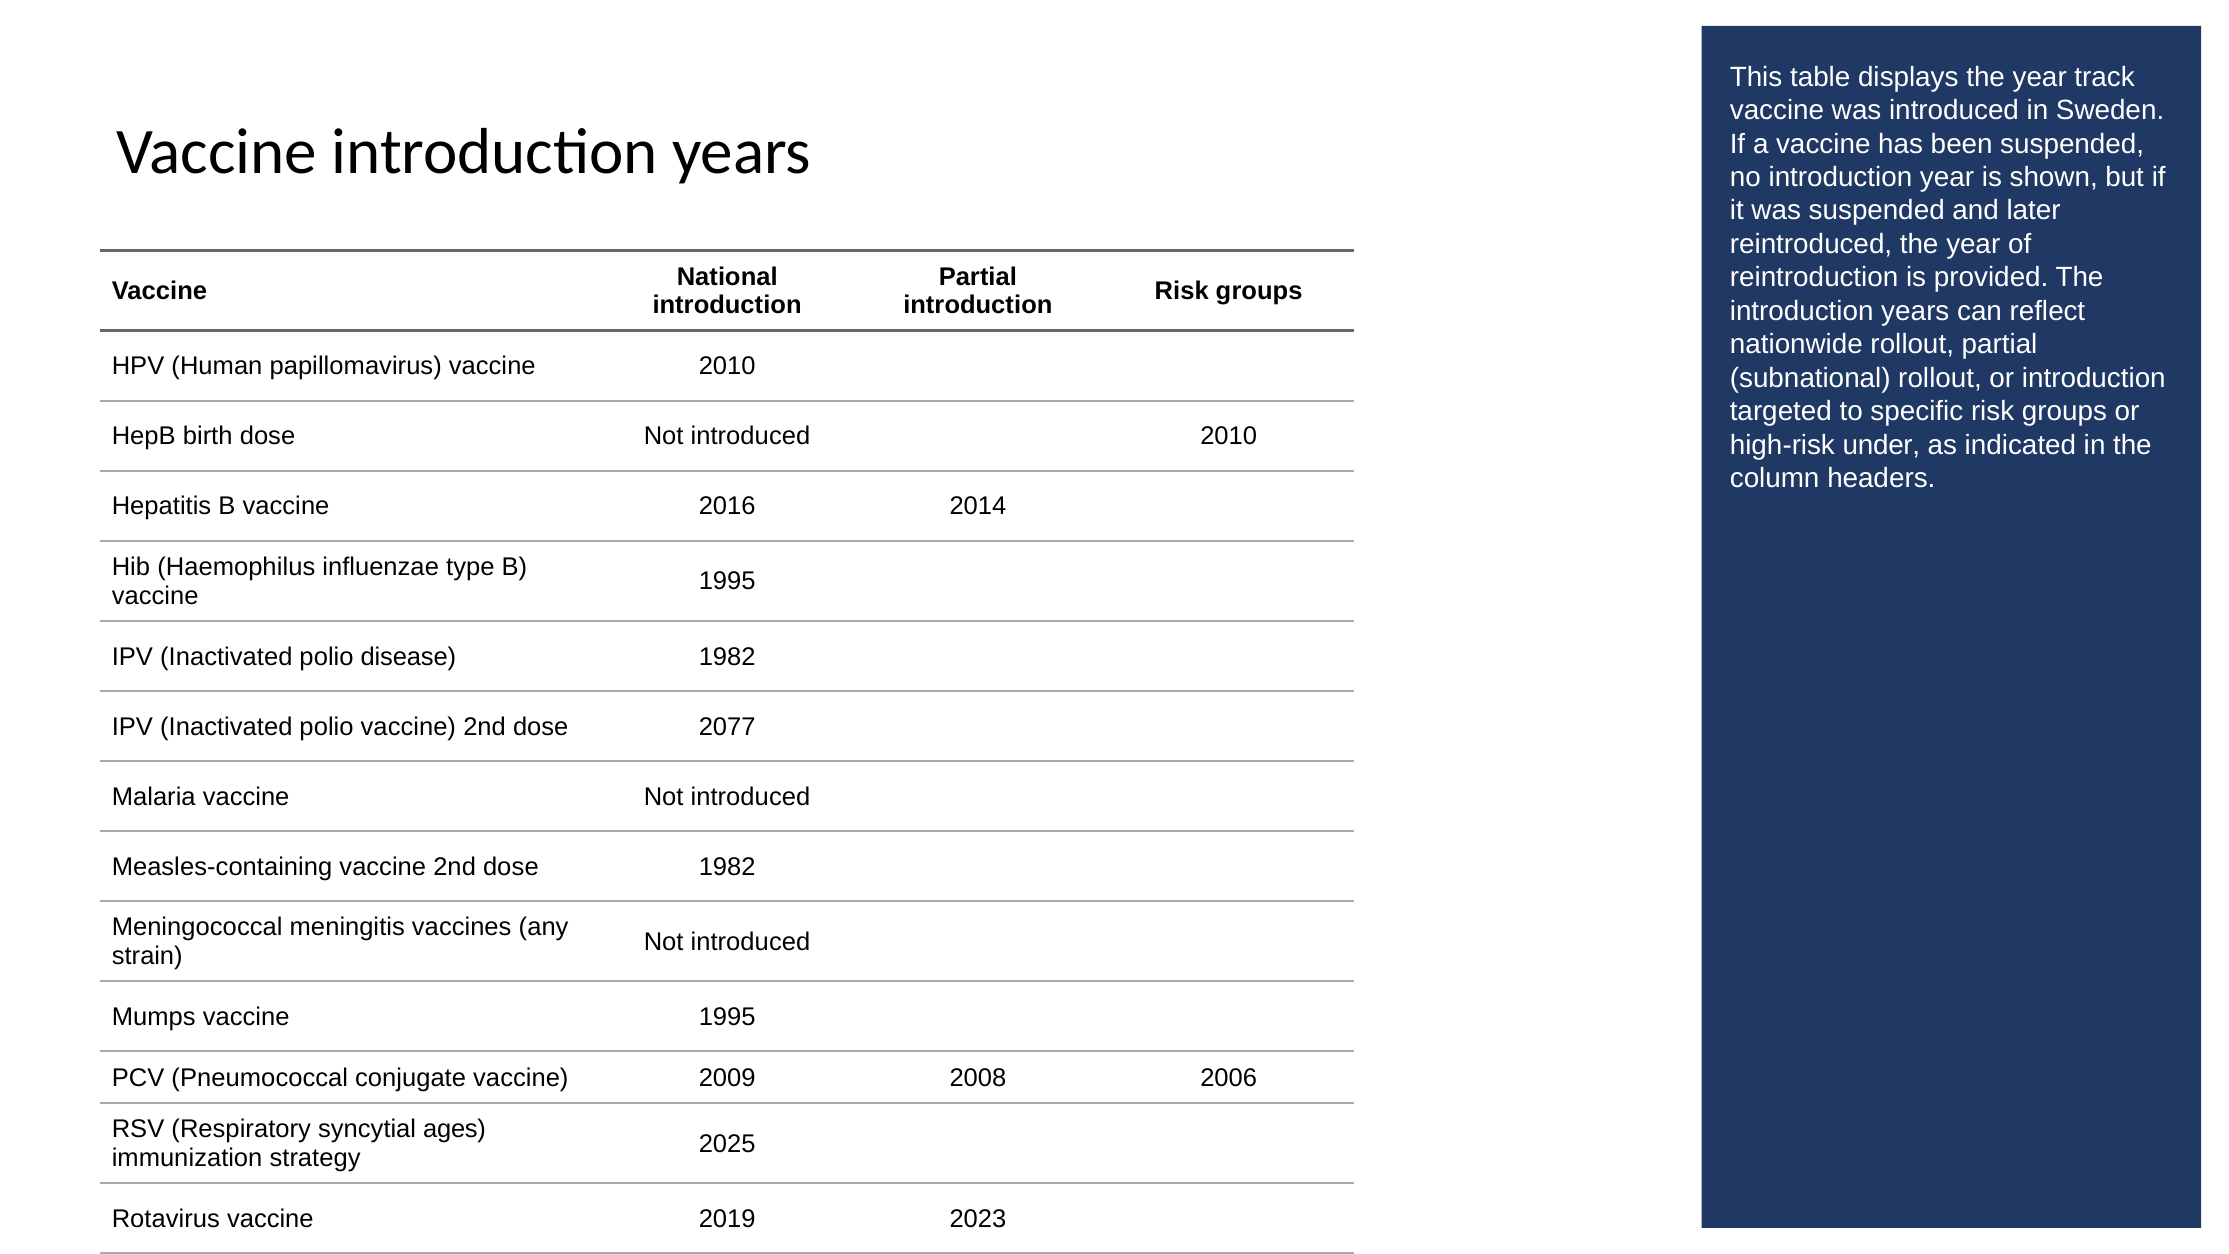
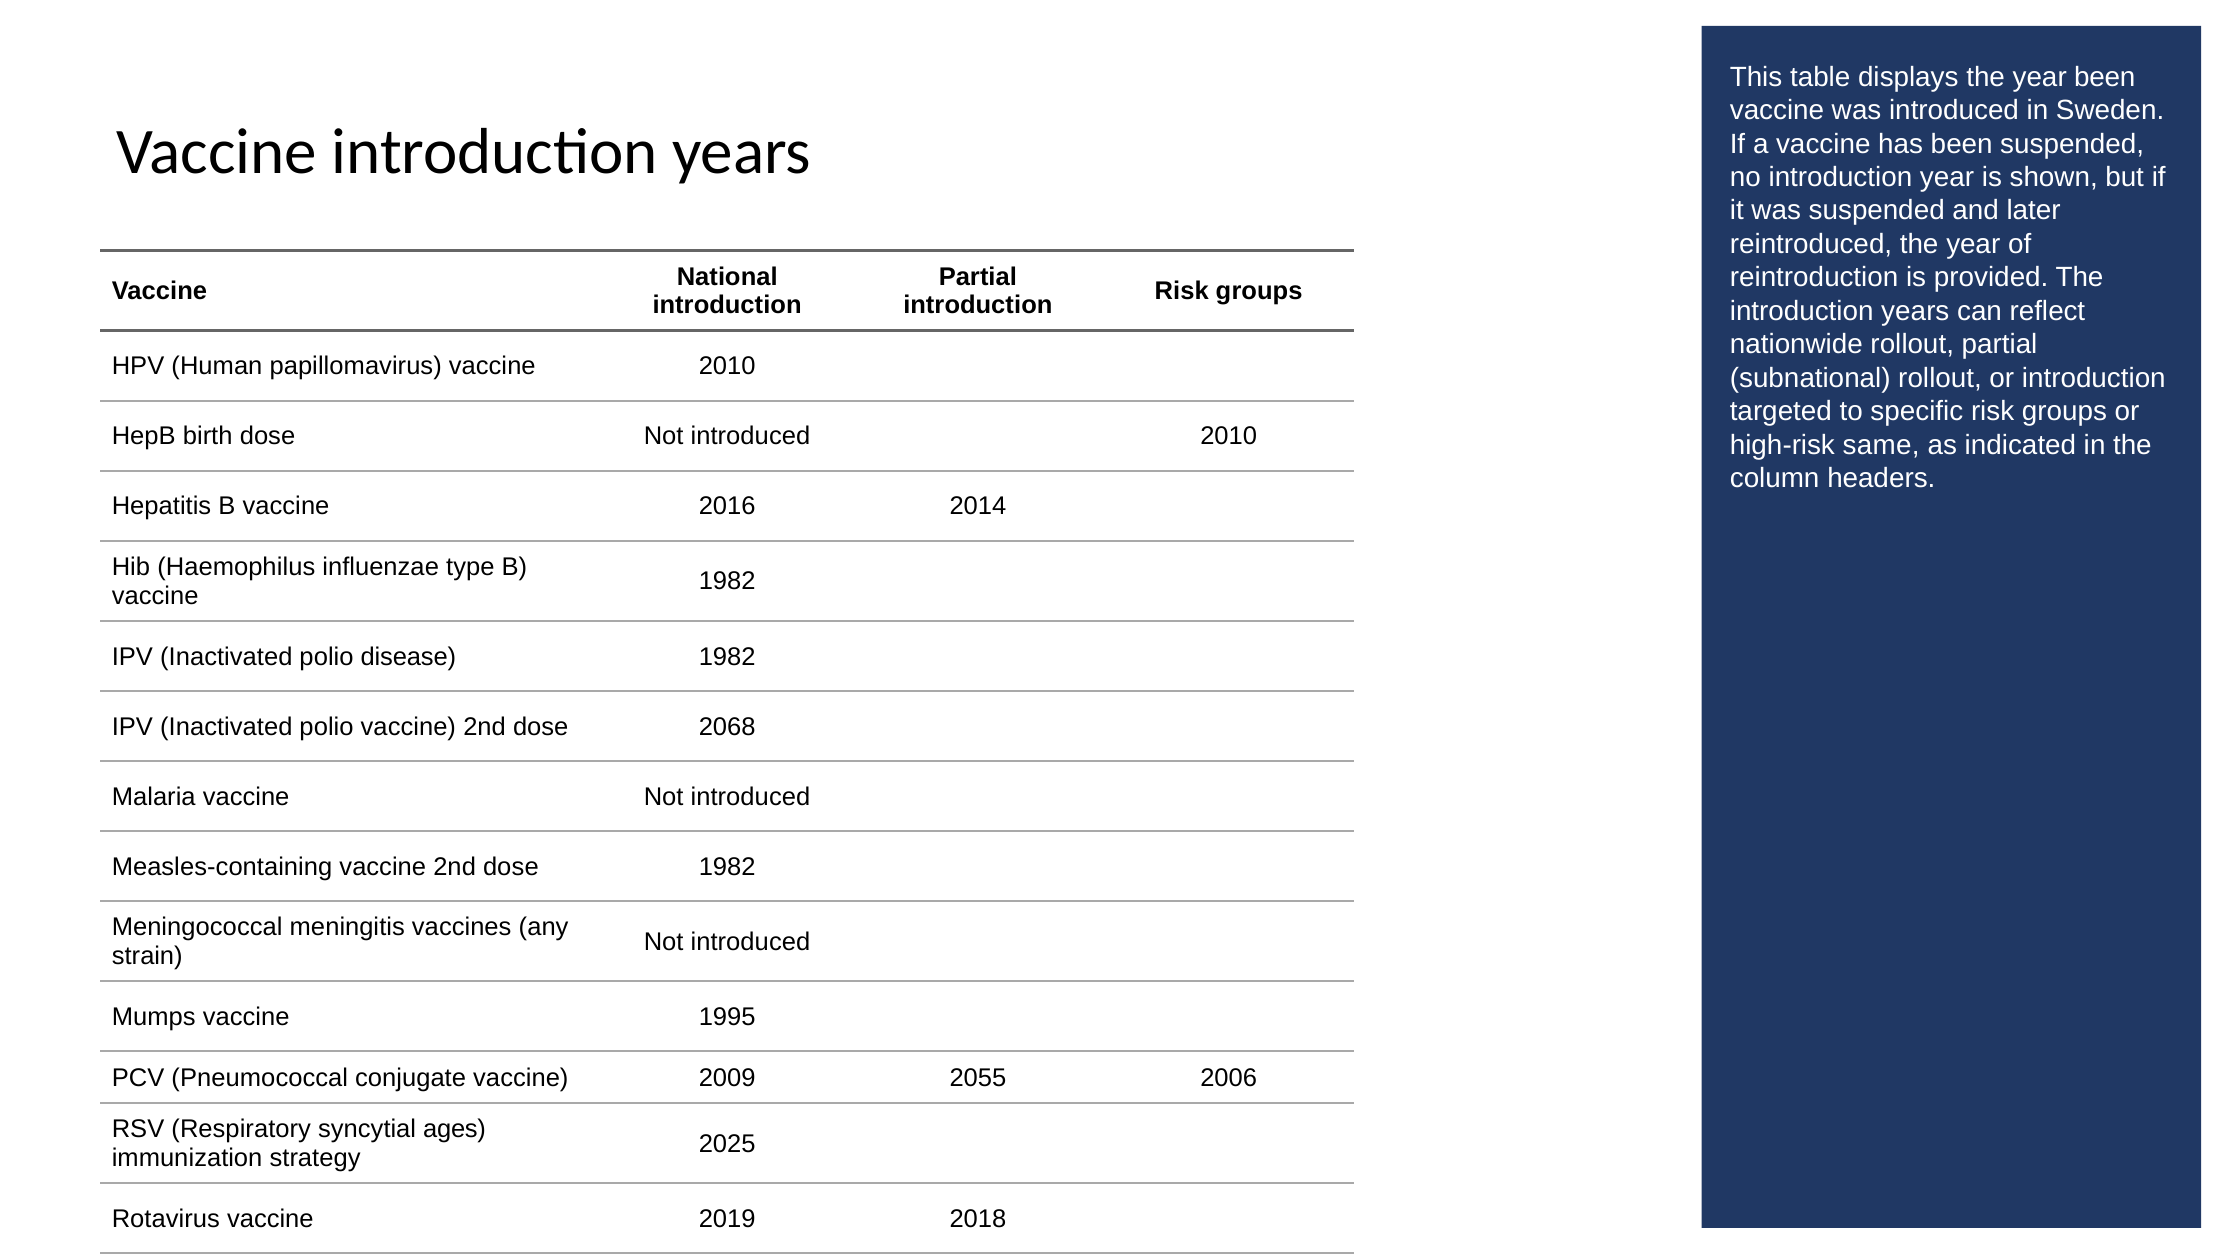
year track: track -> been (2105, 77)
under: under -> same (1881, 445)
1995: 1995 -> 1982 (727, 581)
2077: 2077 -> 2068 (727, 727)
2008: 2008 -> 2055 (978, 1078)
2023: 2023 -> 2018 (978, 1219)
